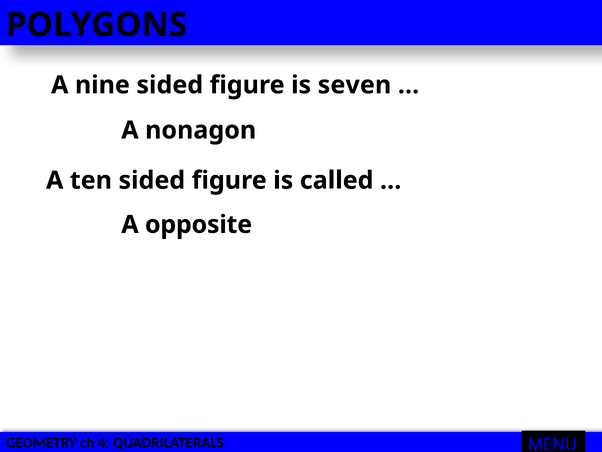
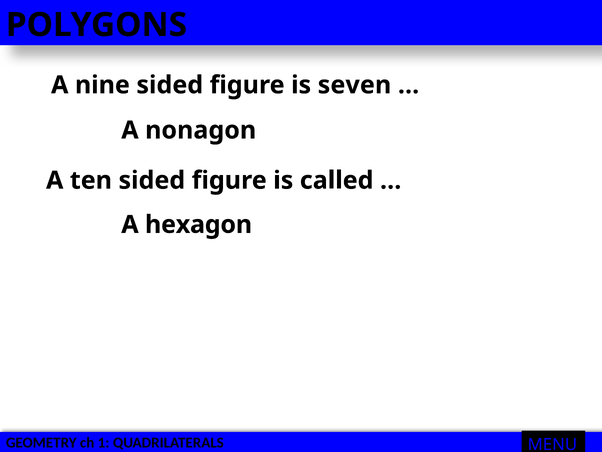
opposite: opposite -> hexagon (199, 224)
4: 4 -> 1 (104, 443)
